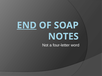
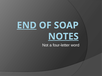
NOTES underline: none -> present (63, 37)
